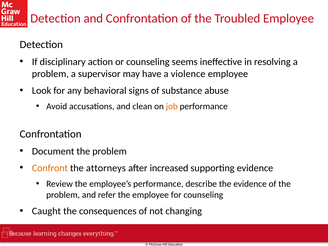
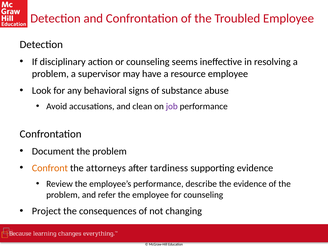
violence: violence -> resource (188, 74)
job colour: orange -> purple (172, 106)
increased: increased -> tardiness (169, 168)
Caught: Caught -> Project (46, 211)
